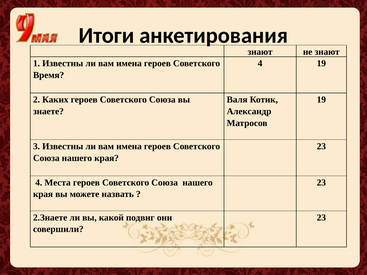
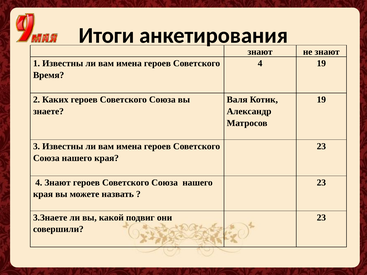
4 Места: Места -> Знают (58, 183)
2.Знаете: 2.Знаете -> 3.Знаете (50, 218)
